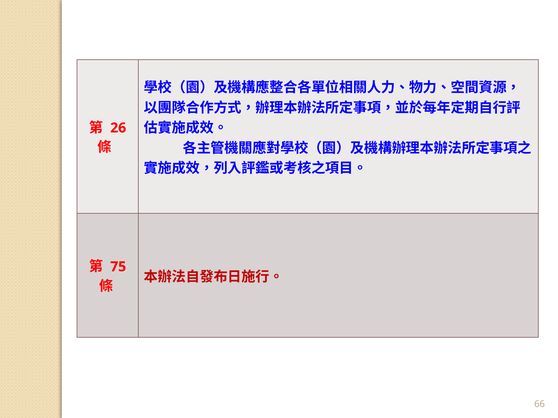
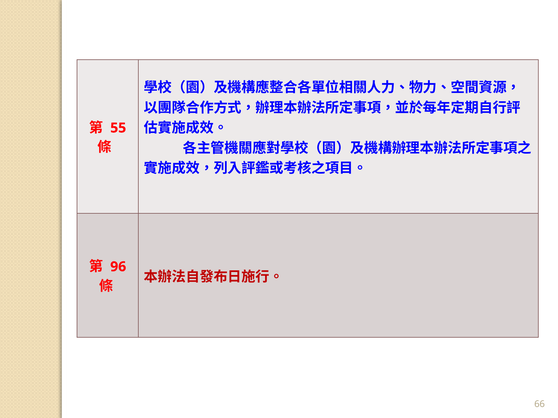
26: 26 -> 55 (118, 128)
75: 75 -> 96 (118, 267)
